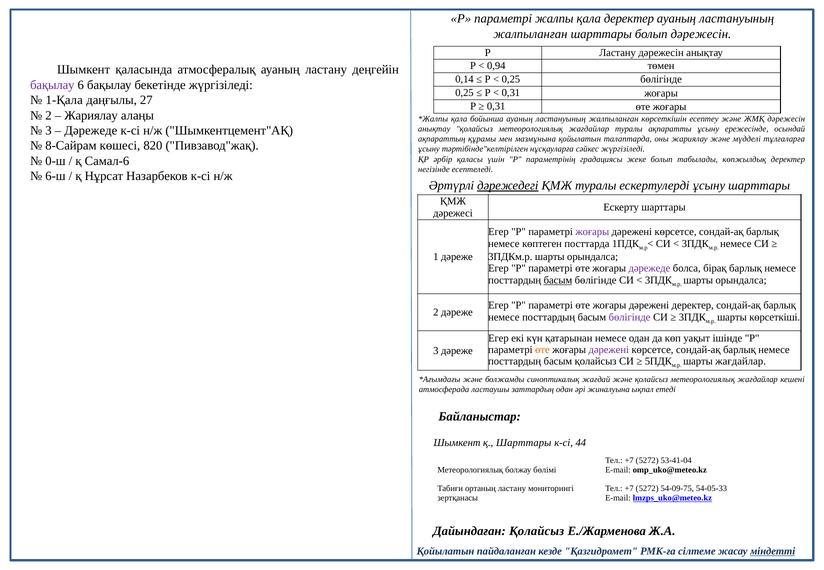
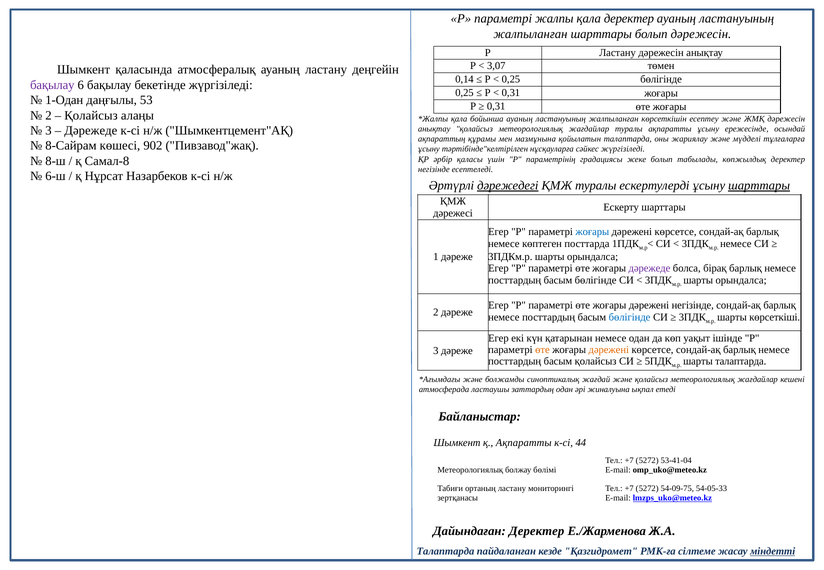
0,94: 0,94 -> 3,07 (496, 66)
1-Қала: 1-Қала -> 1-Одан (64, 100)
27: 27 -> 53 (146, 100)
Жариялау: Жариялау -> Қолайсыз (91, 115)
820: 820 -> 902 (153, 146)
0-ш: 0-ш -> 8-ш (55, 161)
Самал-6: Самал-6 -> Самал-8 (107, 161)
шарттары underline: none -> present (759, 186)
жоғары colour: purple -> blue (592, 232)
басым underline: present -> none (558, 280)
дәрежені деректер: деректер -> негізінде (693, 306)
бөлігінде colour: purple -> blue (630, 317)
дәрежені colour: purple -> orange (609, 350)
шарты жағдайлар: жағдайлар -> талаптарда (741, 362)
қ Шарттары: Шарттары -> Ақпаратты (524, 443)
Дайындаған Қолайсыз: Қолайсыз -> Деректер (537, 531)
Қойылатын: Қойылатын -> Талаптарда (445, 552)
